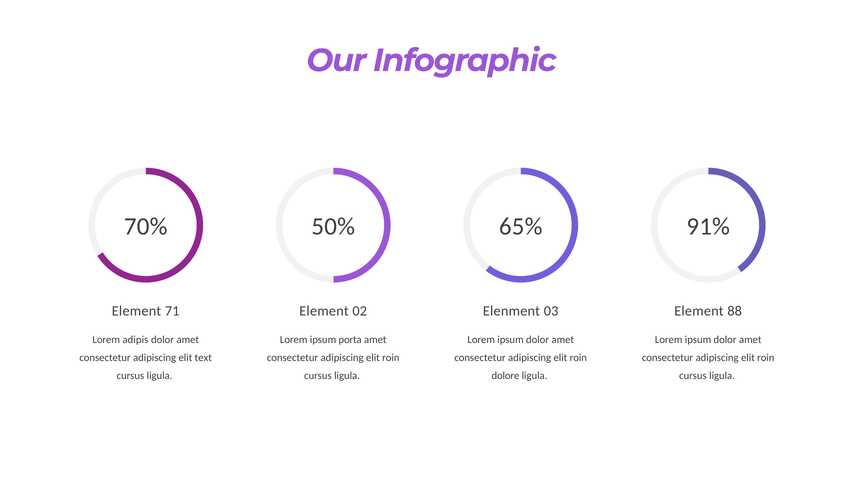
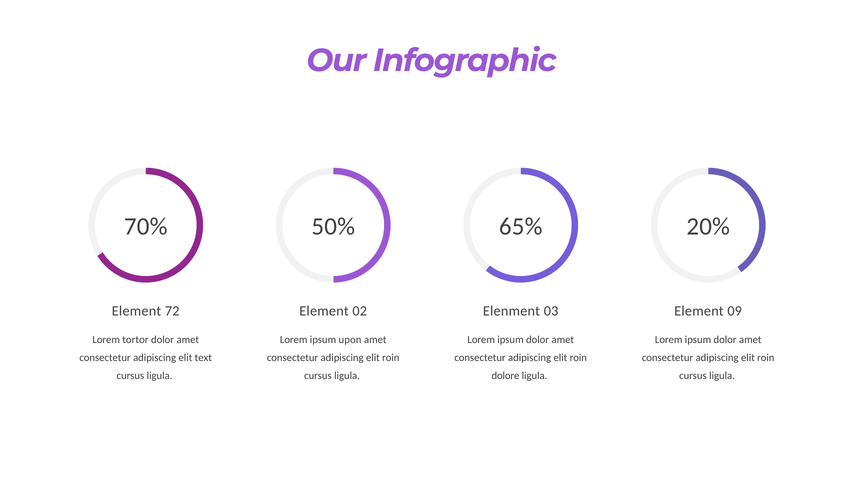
91%: 91% -> 20% (708, 226)
71: 71 -> 72 (172, 311)
88: 88 -> 09 (735, 311)
adipis: adipis -> tortor (135, 339)
porta: porta -> upon (350, 339)
